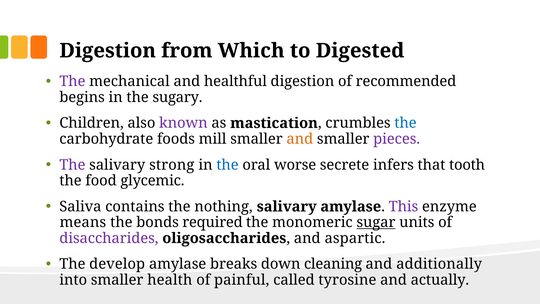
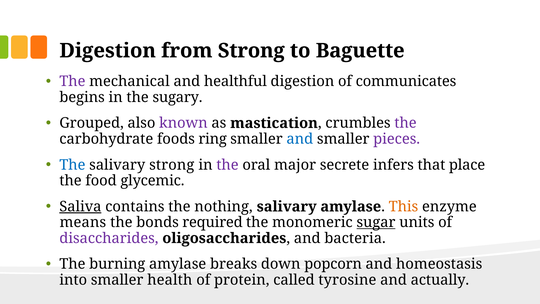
from Which: Which -> Strong (251, 51)
Digested: Digested -> Baguette (360, 51)
recommended: recommended -> communicates (406, 81)
Children: Children -> Grouped (92, 123)
the colour: blue -> purple (406, 123)
mill: mill -> ring (213, 139)
and colour: orange -> blue (300, 139)
The colour: purple -> blue (72, 165)
the colour: blue -> purple (227, 165)
worse: worse -> major (295, 165)
tooth: tooth -> place (467, 165)
Saliva underline: none -> present (80, 207)
This colour: purple -> orange (403, 207)
aspartic: aspartic -> bacteria (355, 238)
develop: develop -> burning (117, 264)
cleaning: cleaning -> popcorn (333, 264)
additionally: additionally -> homeostasis (439, 264)
painful: painful -> protein (242, 280)
